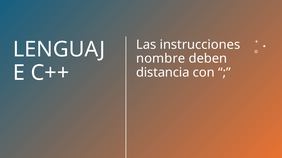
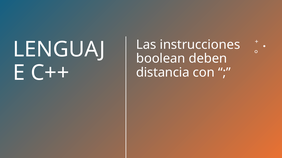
nombre: nombre -> boolean (161, 59)
